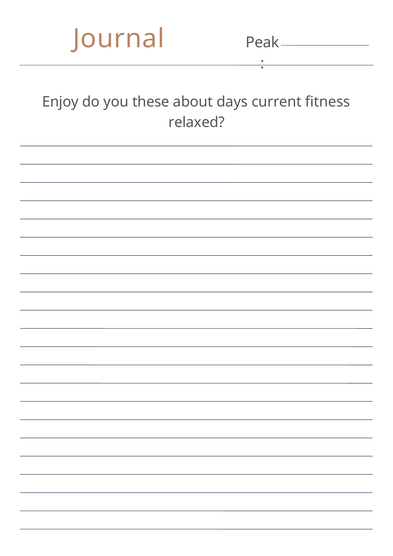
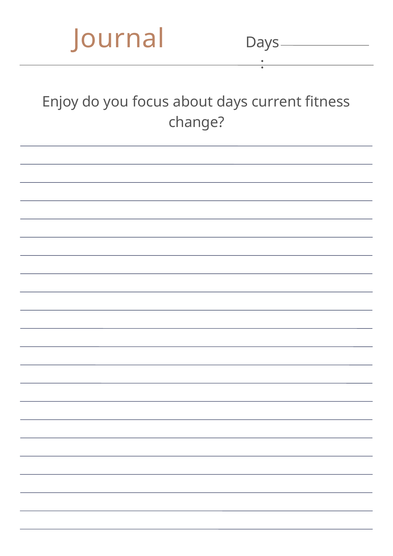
Peak: Peak -> Days (262, 42)
these: these -> focus (151, 102)
relaxed: relaxed -> change (197, 122)
